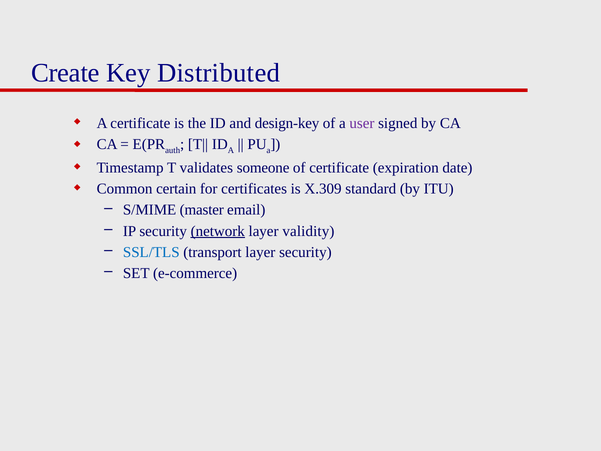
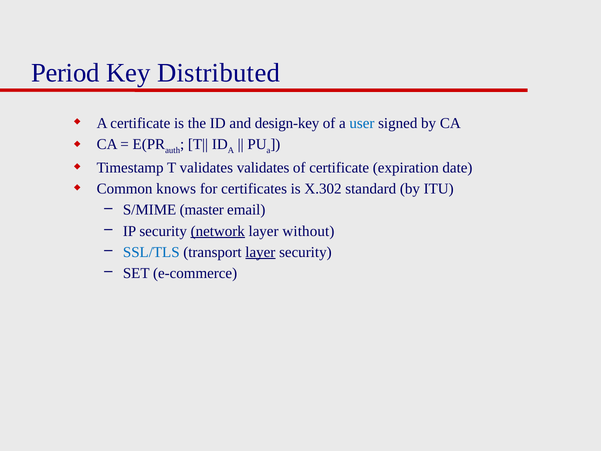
Create: Create -> Period (65, 73)
user colour: purple -> blue (362, 123)
validates someone: someone -> validates (263, 168)
certain: certain -> knows (176, 189)
X.309: X.309 -> X.302 (323, 189)
validity: validity -> without (308, 231)
layer underline: none -> present (260, 252)
